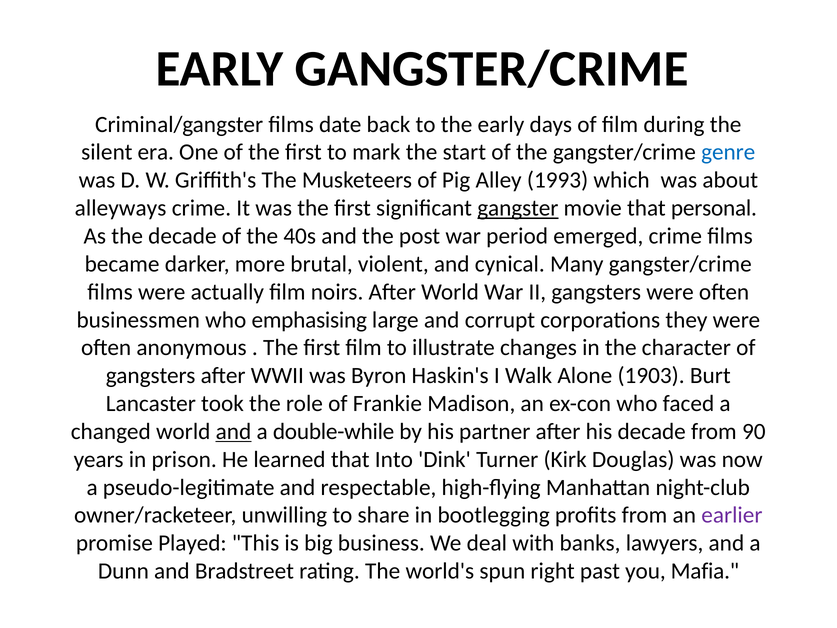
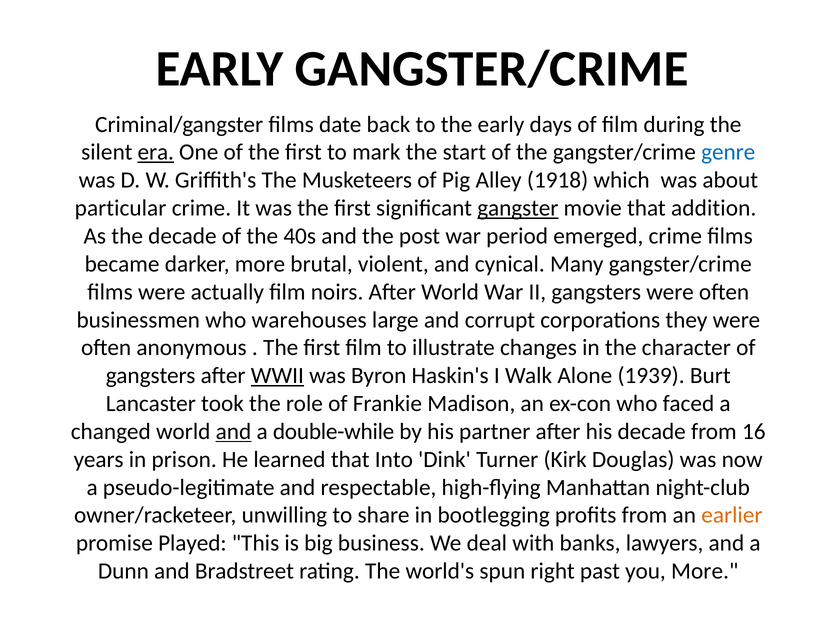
era underline: none -> present (156, 152)
1993: 1993 -> 1918 (558, 180)
alleyways: alleyways -> particular (121, 208)
personal: personal -> addition (714, 208)
emphasising: emphasising -> warehouses (309, 320)
WWII underline: none -> present (277, 376)
1903: 1903 -> 1939 (651, 376)
90: 90 -> 16 (754, 431)
earlier colour: purple -> orange (732, 515)
you Mafia: Mafia -> More (705, 571)
